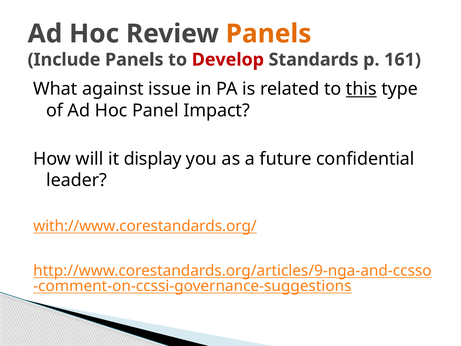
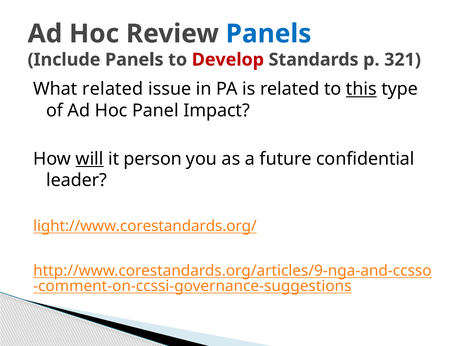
Panels colour: orange -> blue (269, 34)
161: 161 -> 321 (403, 60)
What against: against -> related (113, 89)
will underline: none -> present (90, 159)
display: display -> person (153, 159)
with://www.corestandards.org/: with://www.corestandards.org/ -> light://www.corestandards.org/ (145, 226)
